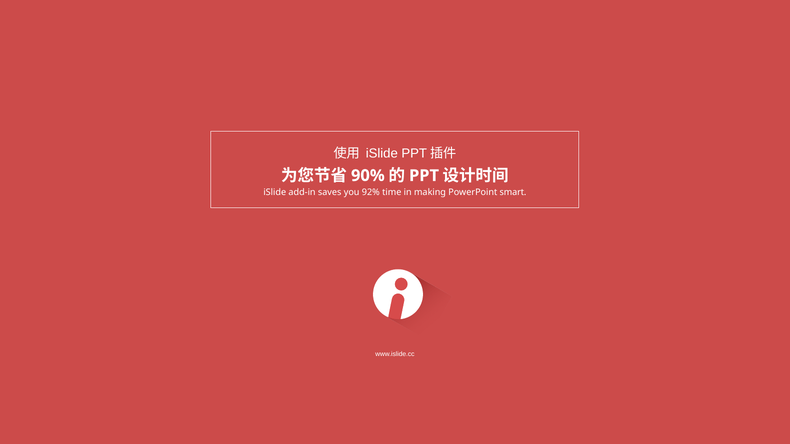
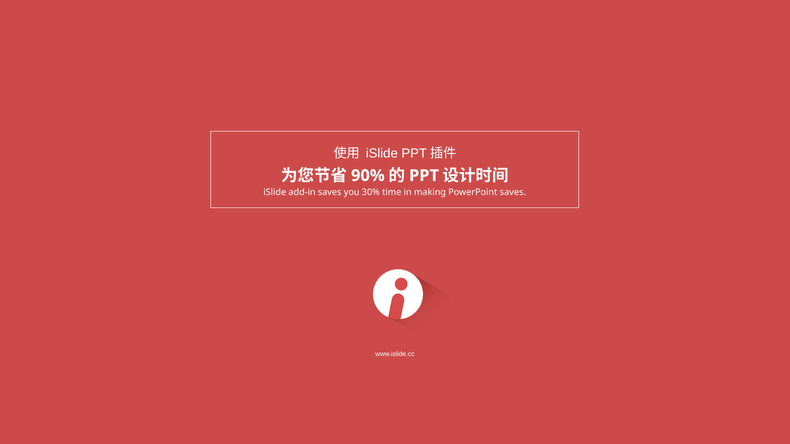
92%: 92% -> 30% (371, 193)
PowerPoint smart: smart -> saves (513, 193)
